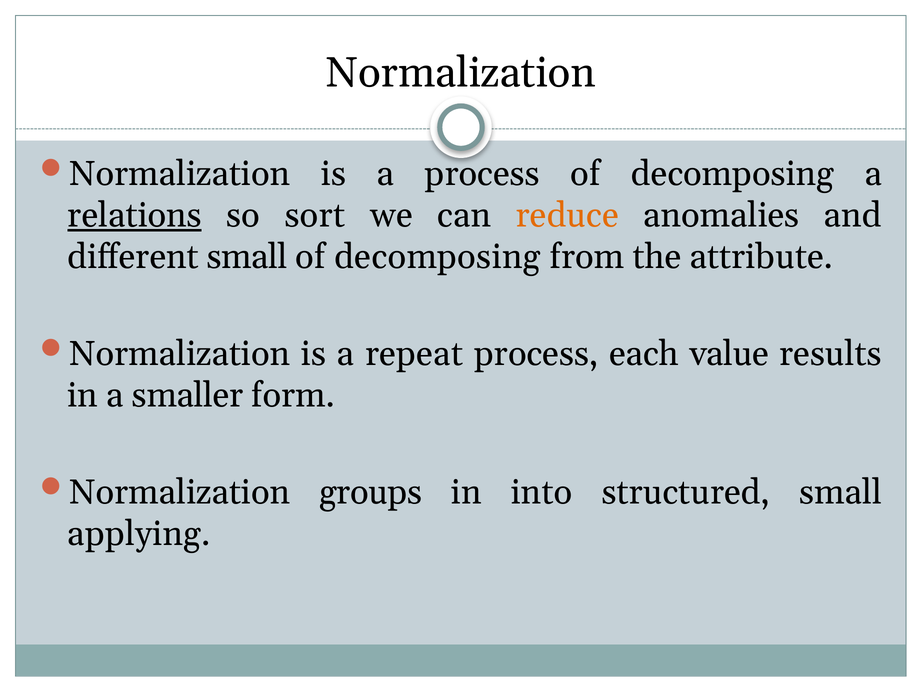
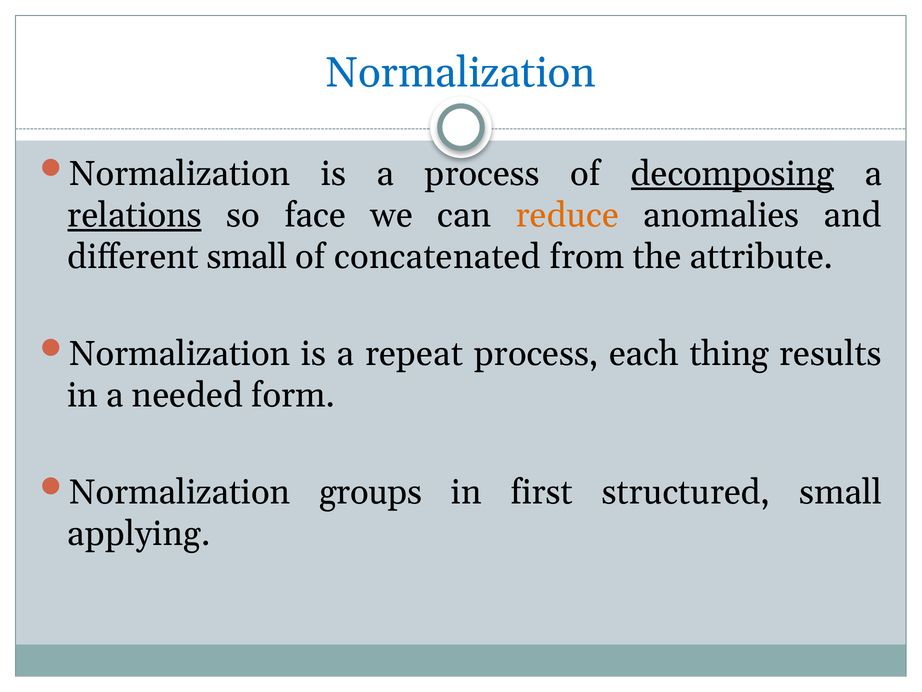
Normalization colour: black -> blue (461, 73)
decomposing underline: none -> present (732, 174)
sort: sort -> face (315, 215)
decomposing: decomposing -> concatenated (437, 257)
value: value -> thing (729, 354)
smaller: smaller -> needed (187, 395)
into: into -> first (542, 492)
